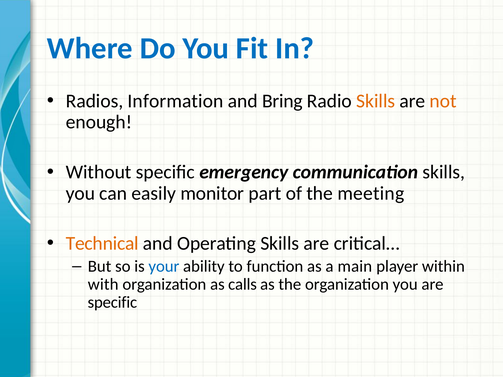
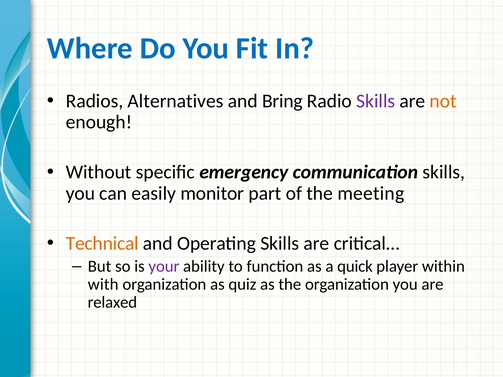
Information: Information -> Alternatives (176, 101)
Skills colour: orange -> purple (376, 101)
your colour: blue -> purple (164, 266)
main: main -> quick (355, 266)
calls: calls -> quiz (242, 285)
specific: specific -> relaxed (112, 303)
